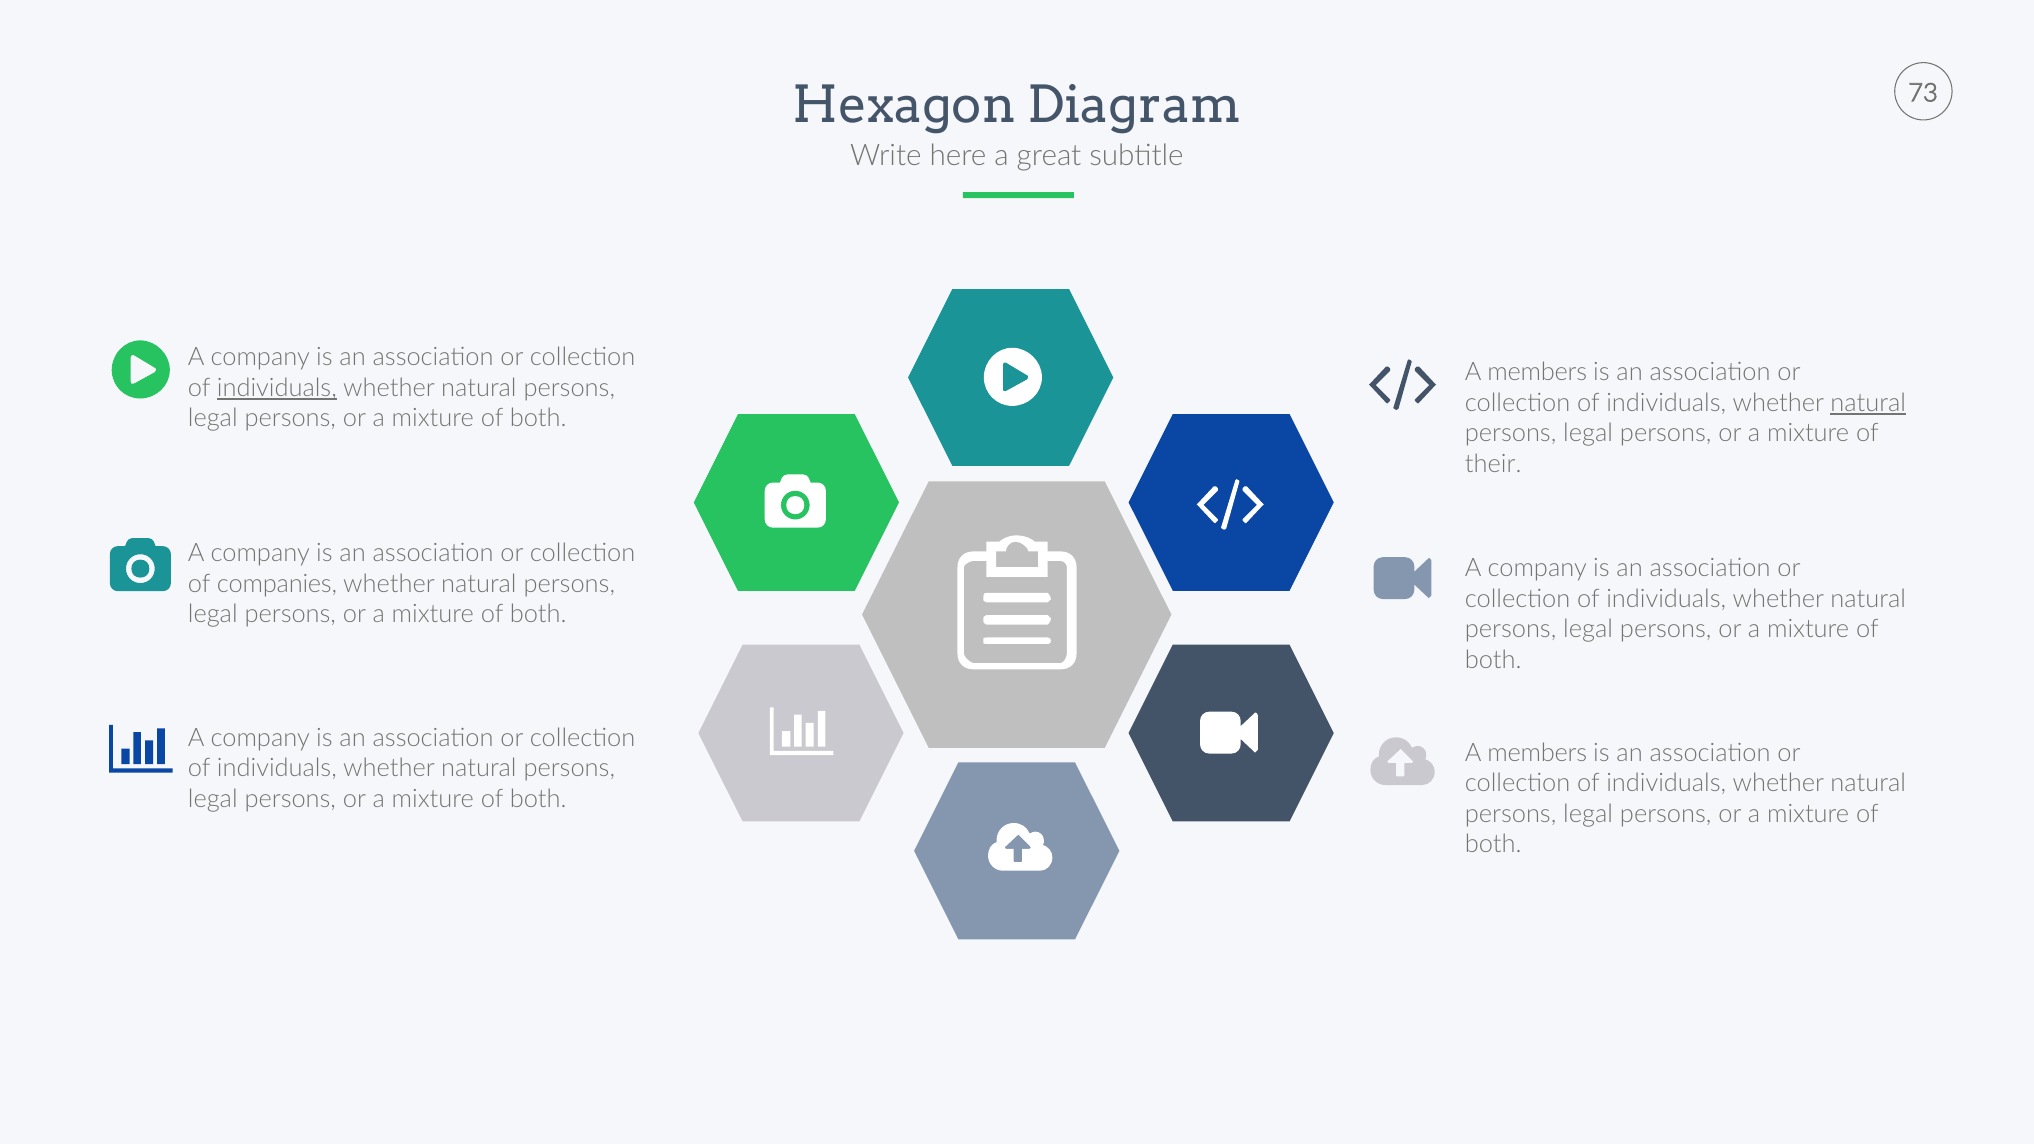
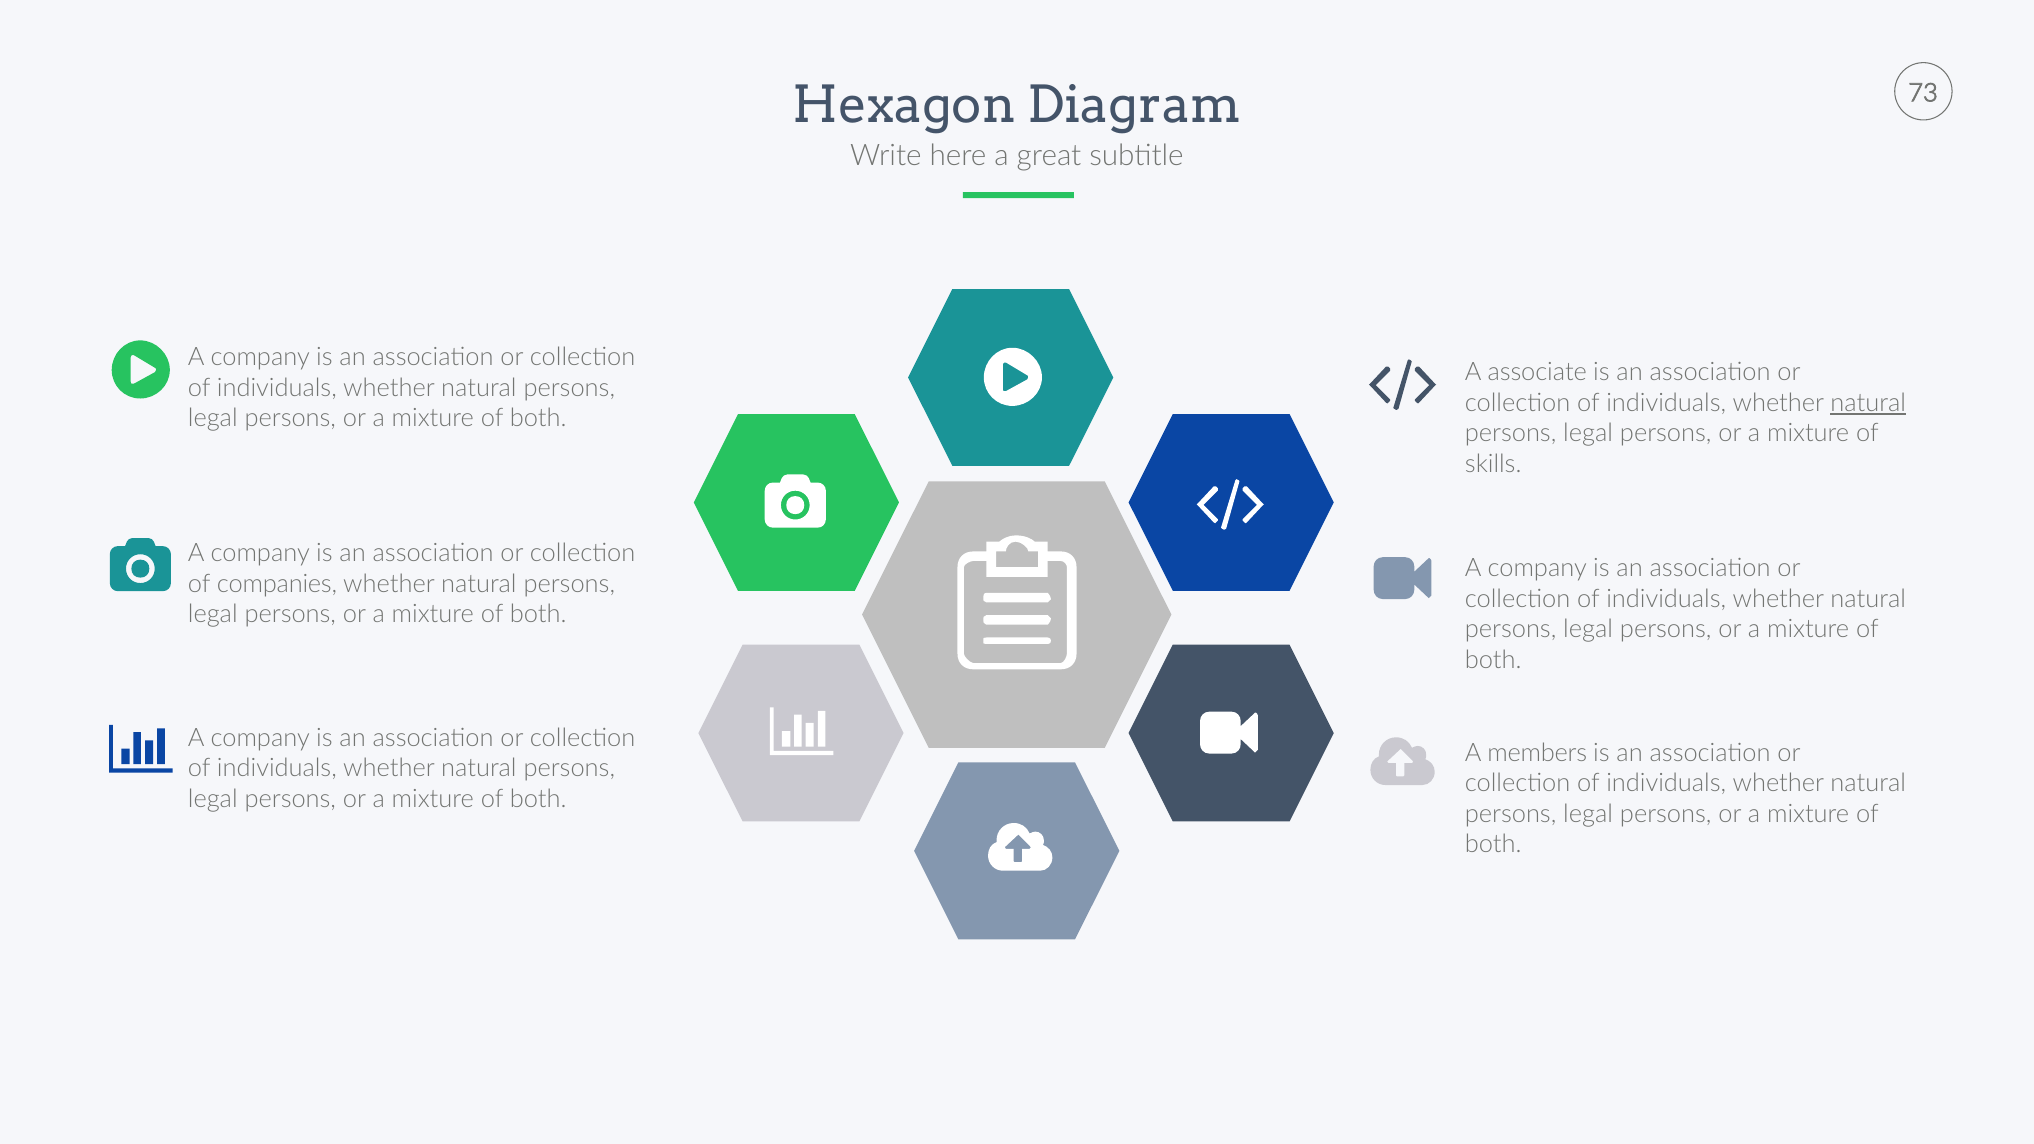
members: members -> associate (1537, 373)
individuals underline: present -> none (277, 388)
their: their -> skills (1493, 464)
